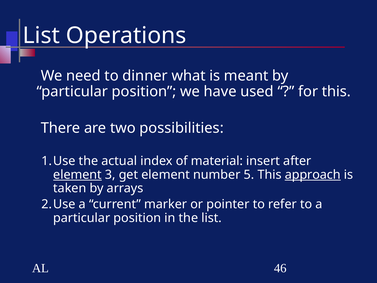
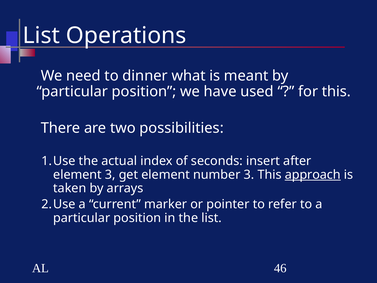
material: material -> seconds (217, 161)
element underline: present -> none (77, 174)
number 5: 5 -> 3 (249, 174)
